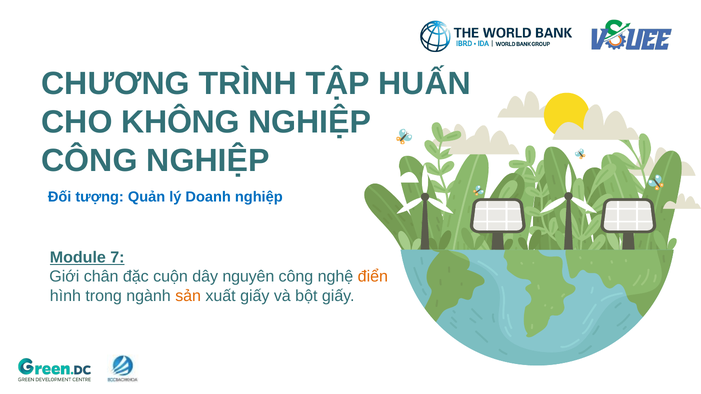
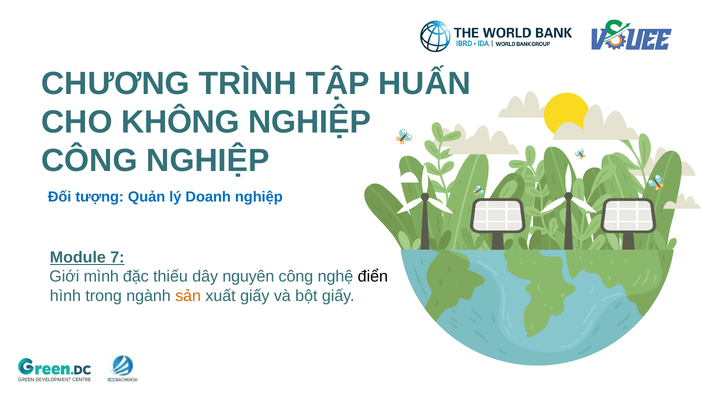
chân: chân -> mình (101, 277)
cuộn: cuộn -> thiếu (171, 277)
điển colour: orange -> black (373, 277)
